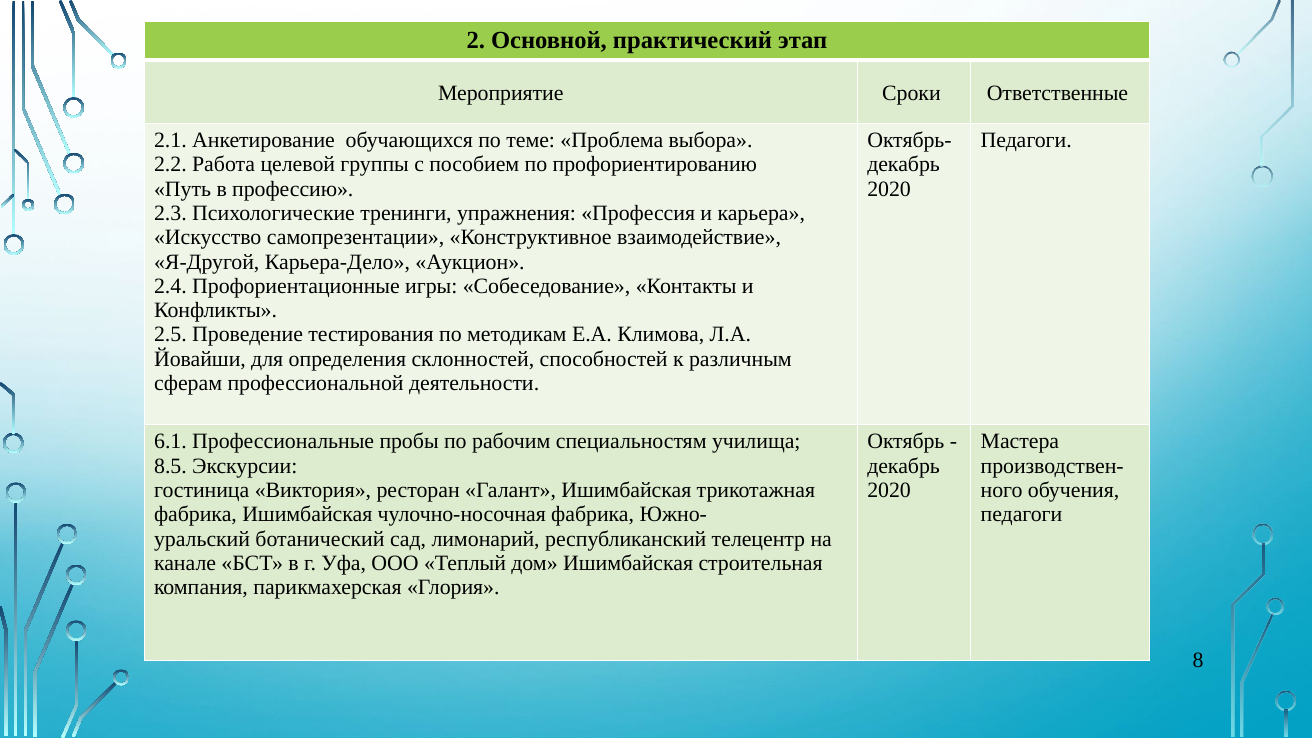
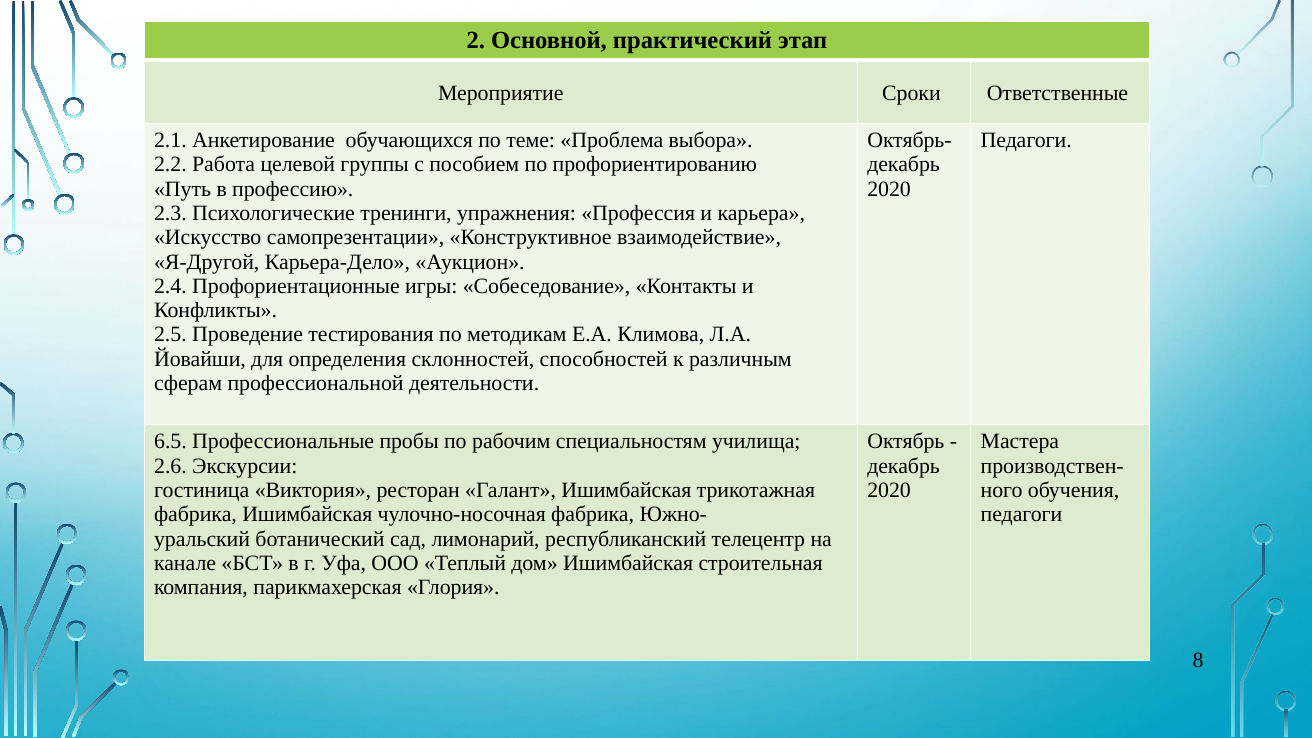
6.1: 6.1 -> 6.5 (170, 442)
8.5: 8.5 -> 2.6 (170, 466)
